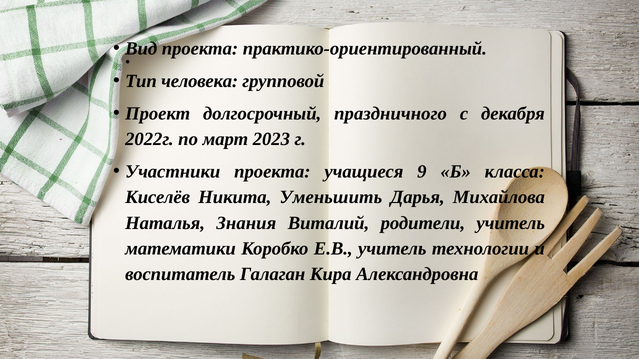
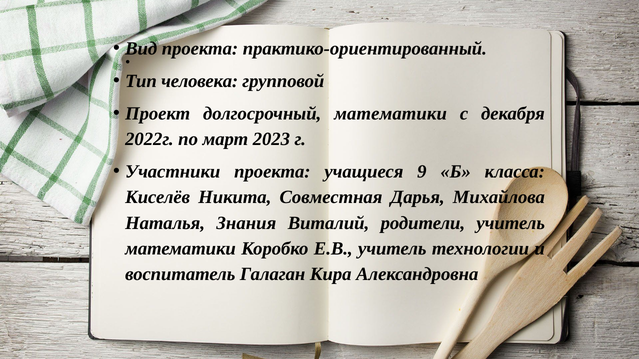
долгосрочный праздничного: праздничного -> математики (391, 114)
Уменьшить: Уменьшить -> Совместная (331, 197)
